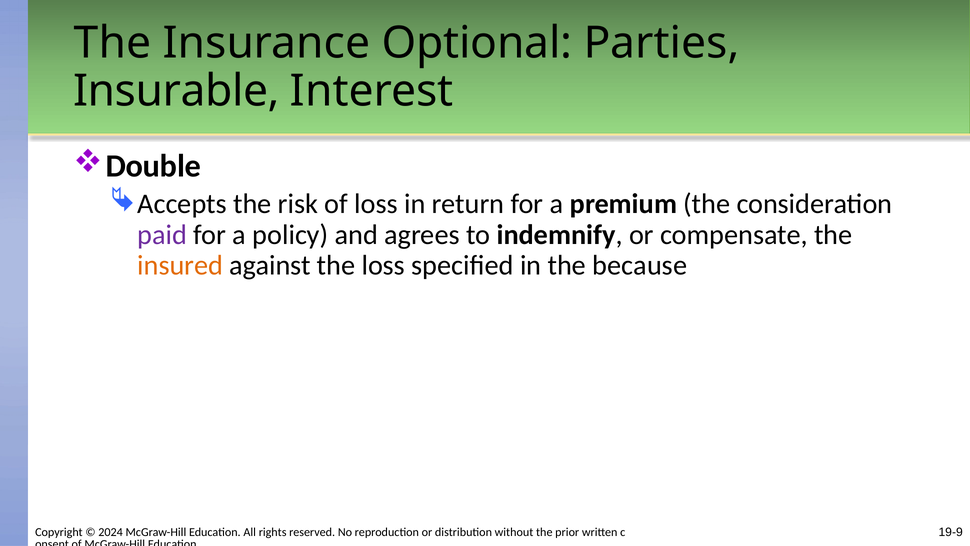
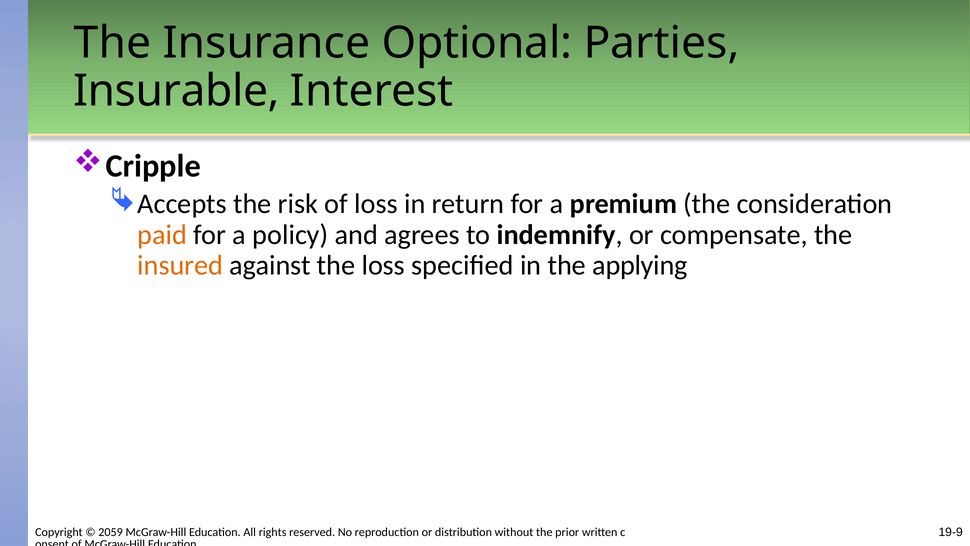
Double: Double -> Cripple (153, 166)
paid colour: purple -> orange (162, 235)
because: because -> applying (640, 265)
2024: 2024 -> 2059 (111, 532)
